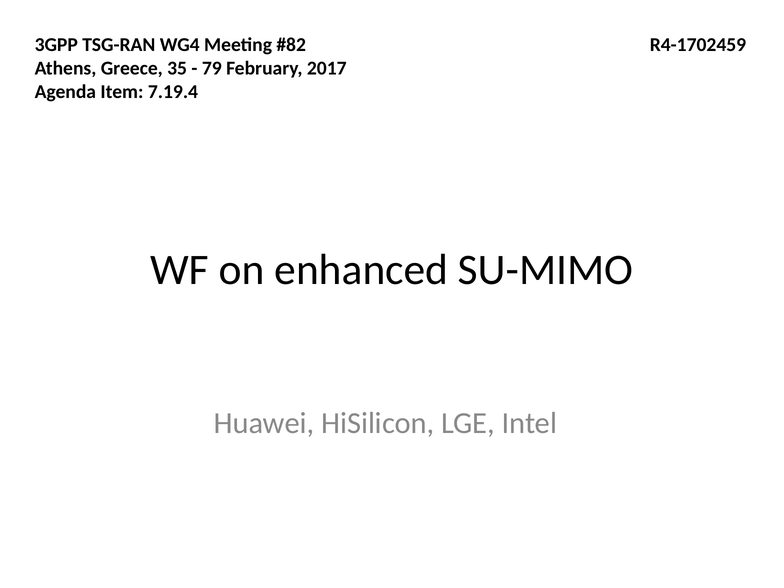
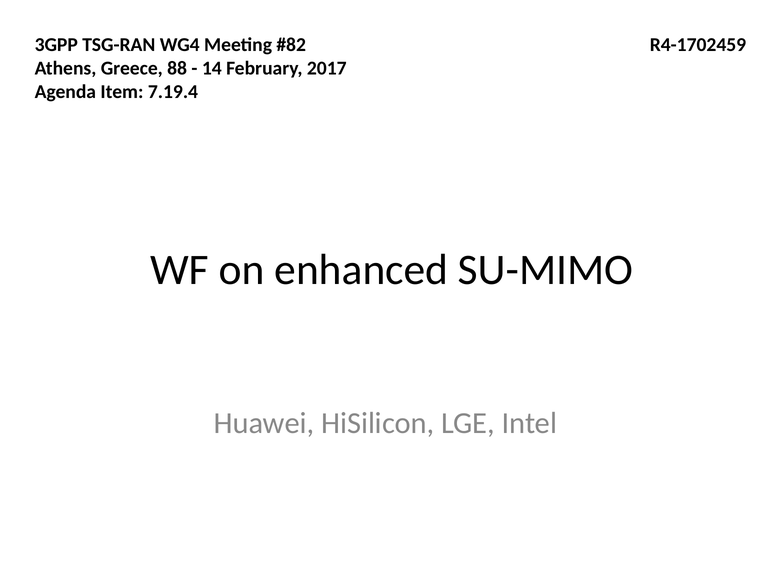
35: 35 -> 88 (177, 68)
79: 79 -> 14 (212, 68)
